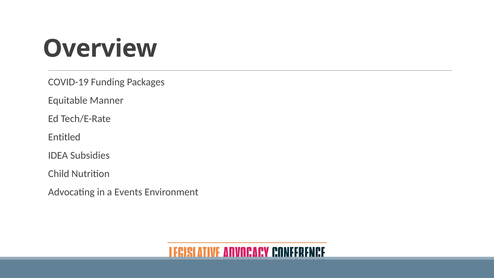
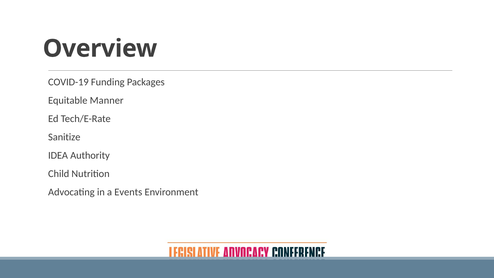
Entitled: Entitled -> Sanitize (64, 137)
Subsidies: Subsidies -> Authority (90, 155)
